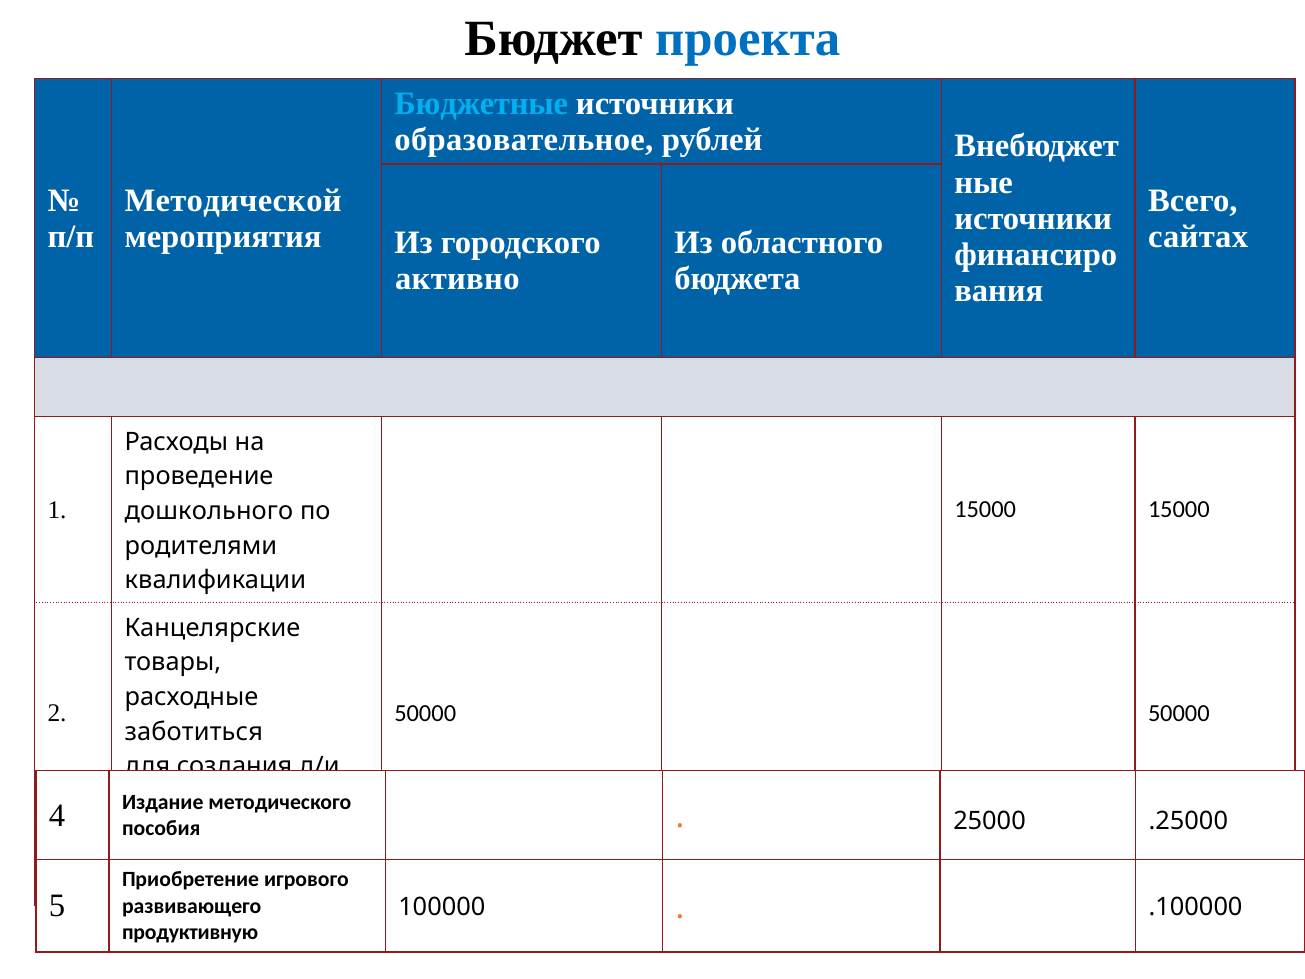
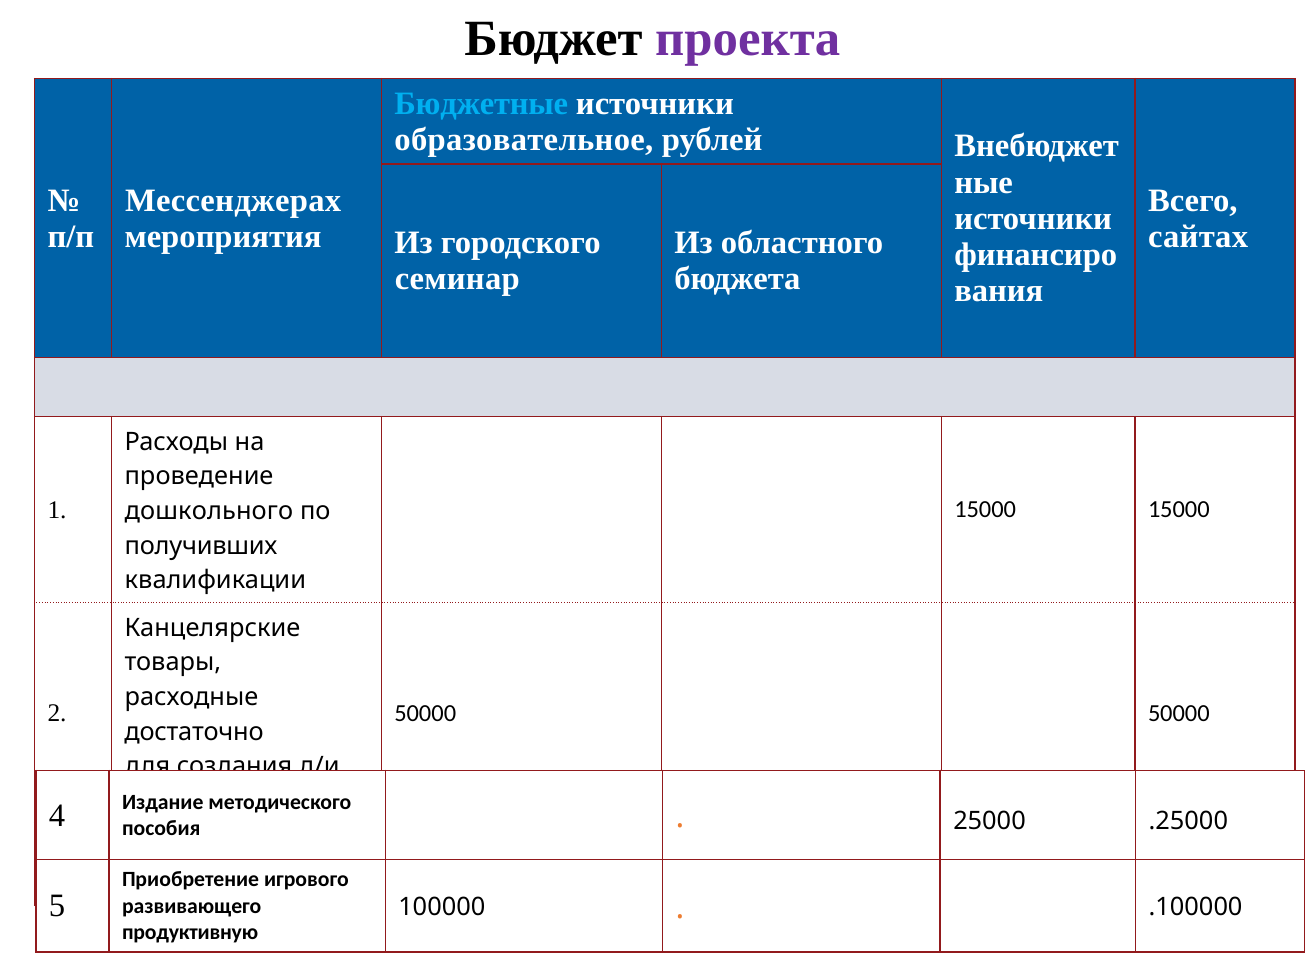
проекта colour: blue -> purple (748, 39)
Методической: Методической -> Мессенджерах (233, 200)
активно: активно -> семинар (457, 279)
родителями: родителями -> получивших (201, 546)
заботиться: заботиться -> достаточно (194, 732)
